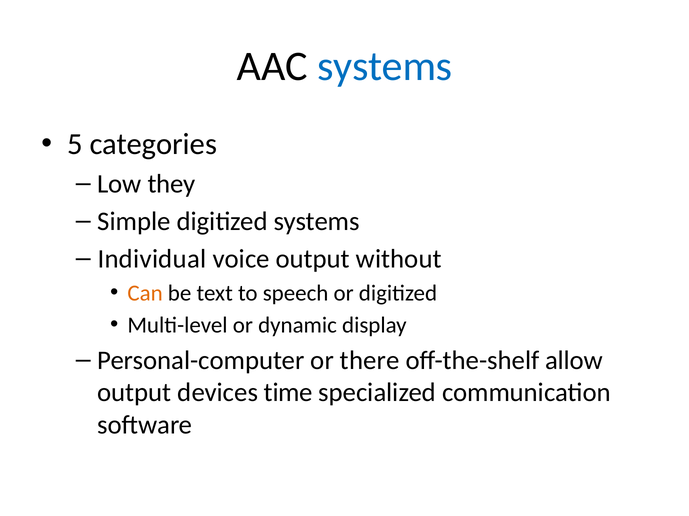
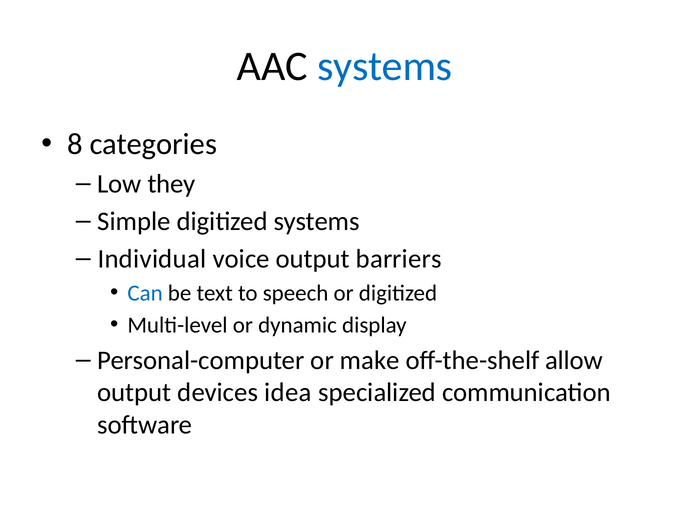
5: 5 -> 8 (75, 145)
without: without -> barriers (399, 259)
Can colour: orange -> blue (145, 293)
there: there -> make (370, 361)
time: time -> idea (288, 393)
